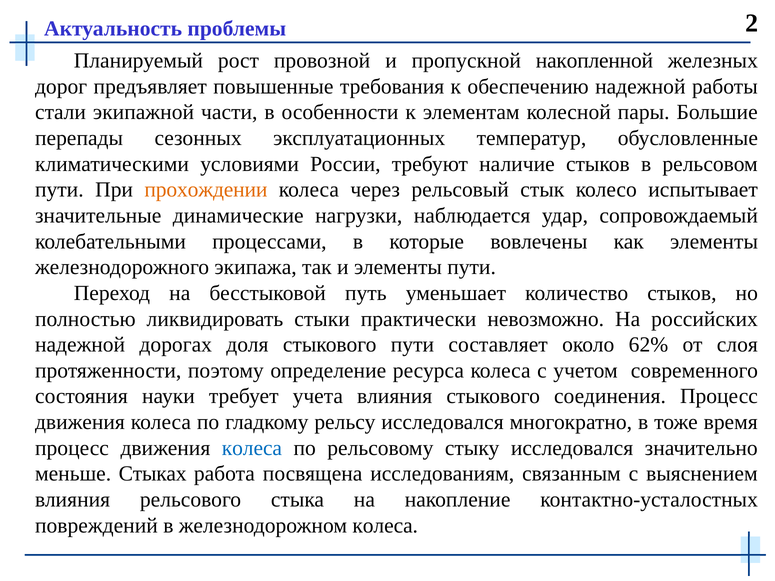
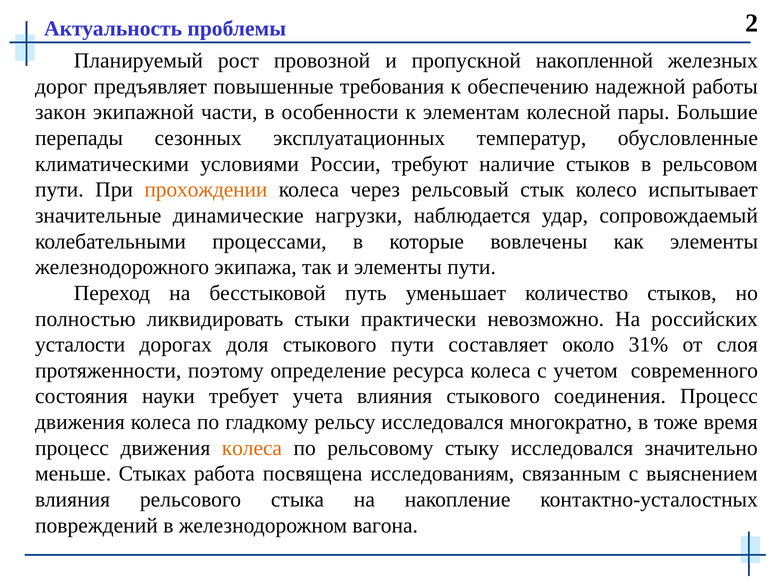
стали: стали -> закон (61, 112)
надежной: надежной -> усталости (80, 345)
62%: 62% -> 31% (648, 345)
колеса colour: blue -> orange (252, 448)
железнодорожном колеса: колеса -> вагона (385, 526)
